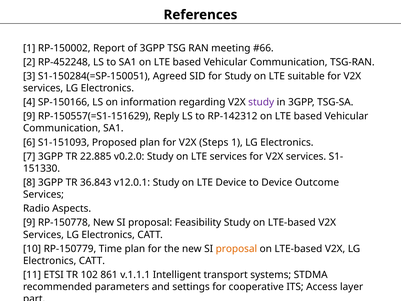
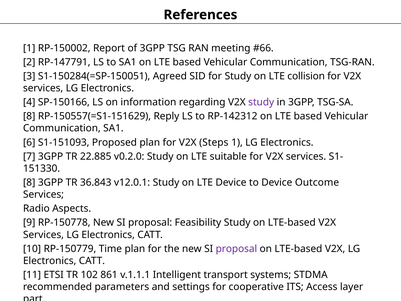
RP-452248: RP-452248 -> RP-147791 (64, 62)
suitable: suitable -> collision (306, 76)
9: 9 -> 8 (29, 116)
LTE services: services -> suitable (228, 156)
proposal colour: orange -> purple (236, 249)
